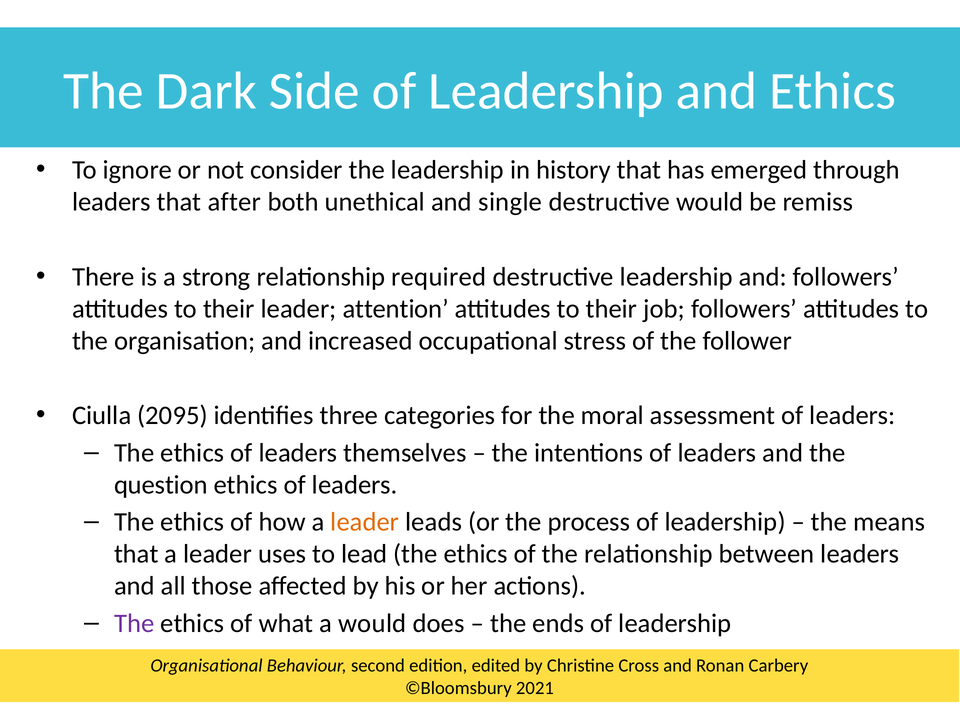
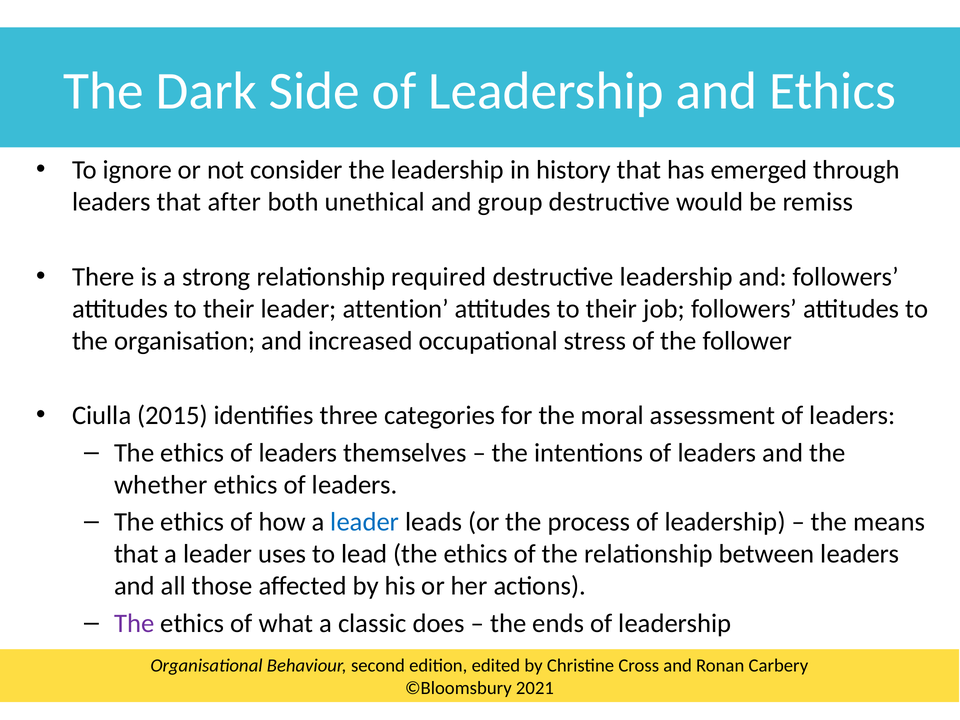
single: single -> group (510, 202)
2095: 2095 -> 2015 (172, 415)
question: question -> whether (161, 485)
leader colour: orange -> blue (365, 522)
a would: would -> classic (372, 624)
